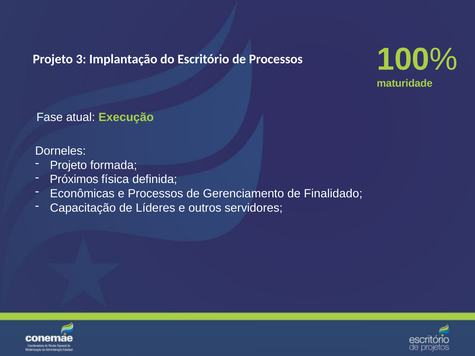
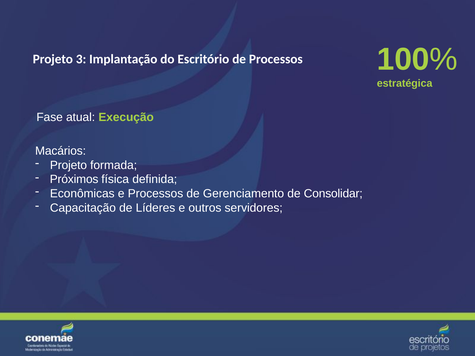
maturidade: maturidade -> estratégica (405, 83)
Dorneles: Dorneles -> Macários (61, 151)
Finalidado: Finalidado -> Consolidar (333, 194)
